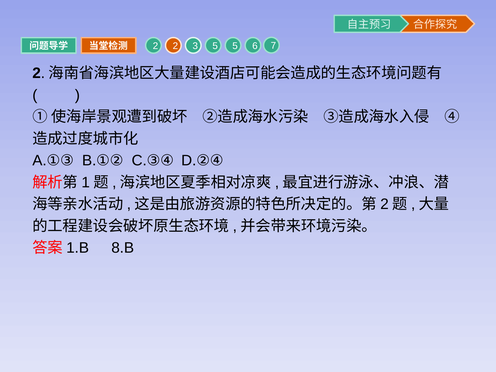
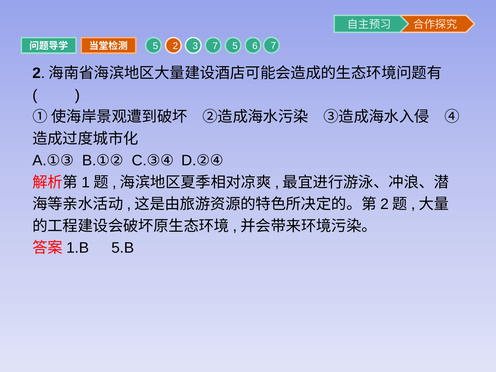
2: 2 -> 5 (155, 46)
3 5: 5 -> 7 (215, 46)
8.B: 8.B -> 5.B (123, 248)
